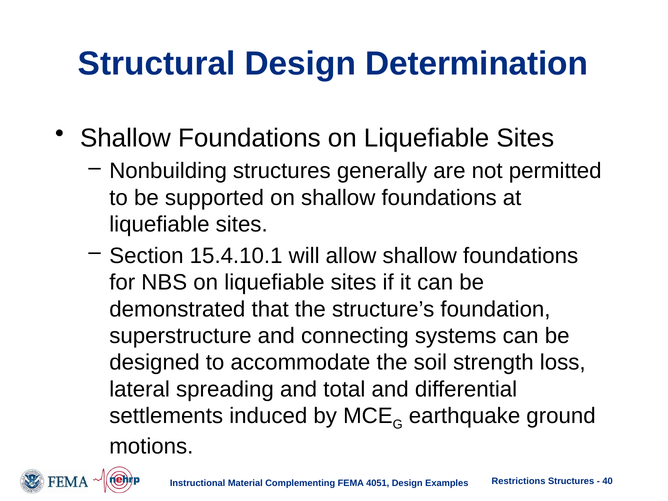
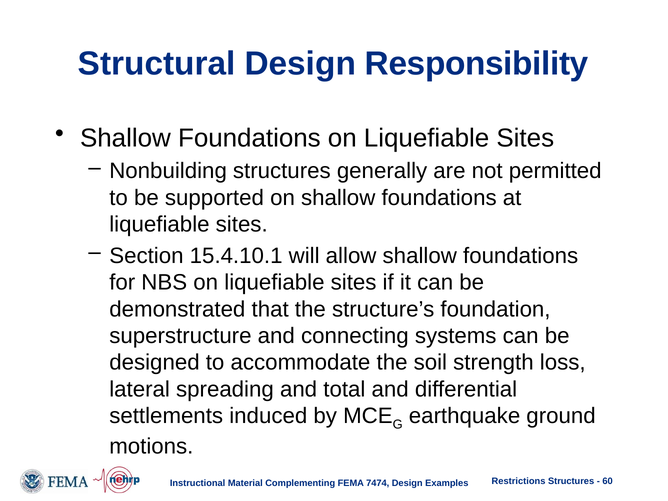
Determination: Determination -> Responsibility (477, 64)
4051: 4051 -> 7474 (378, 483)
40: 40 -> 60 (608, 481)
